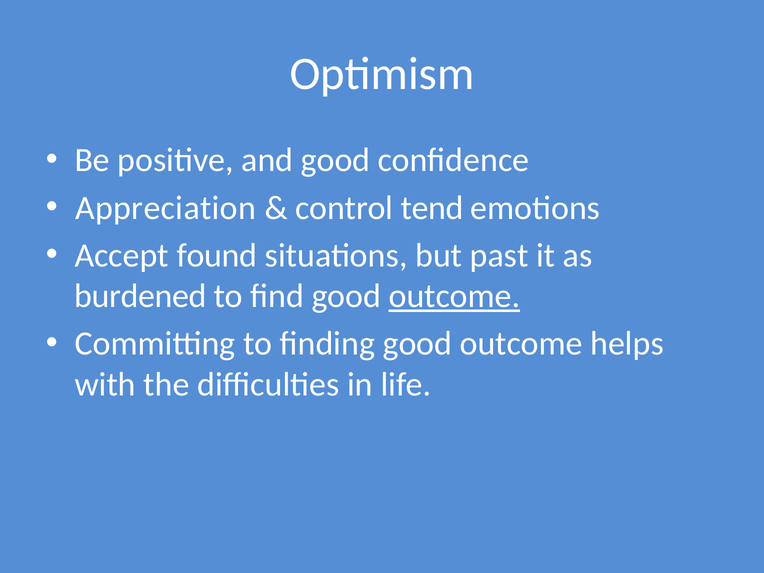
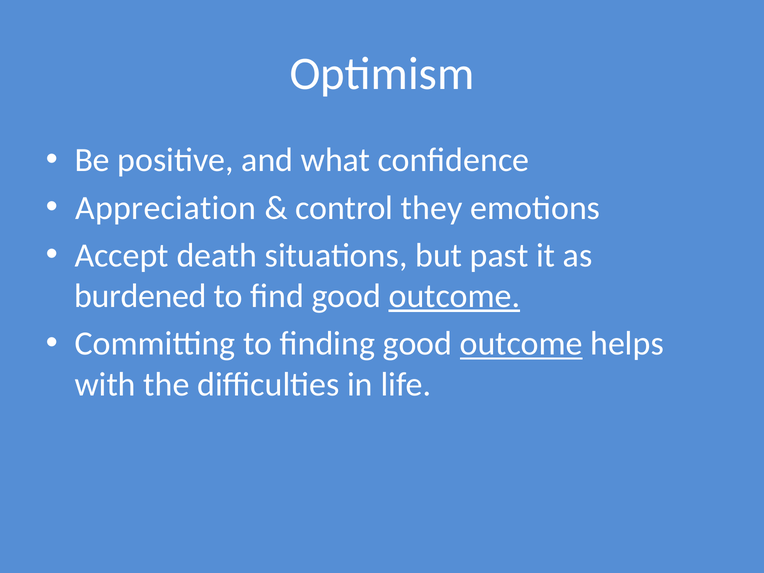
and good: good -> what (336, 160)
tend: tend -> they (432, 208)
found: found -> death (217, 255)
outcome underline: none -> present (521, 344)
